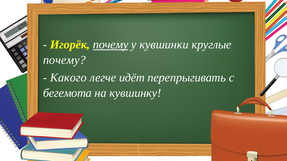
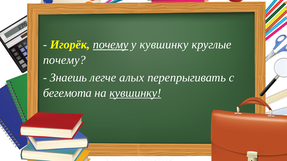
у кувшинки: кувшинки -> кувшинку (164, 45)
Какого: Какого -> Знаешь (68, 78)
идёт: идёт -> алых (132, 78)
кувшинку underline: none -> present (135, 93)
